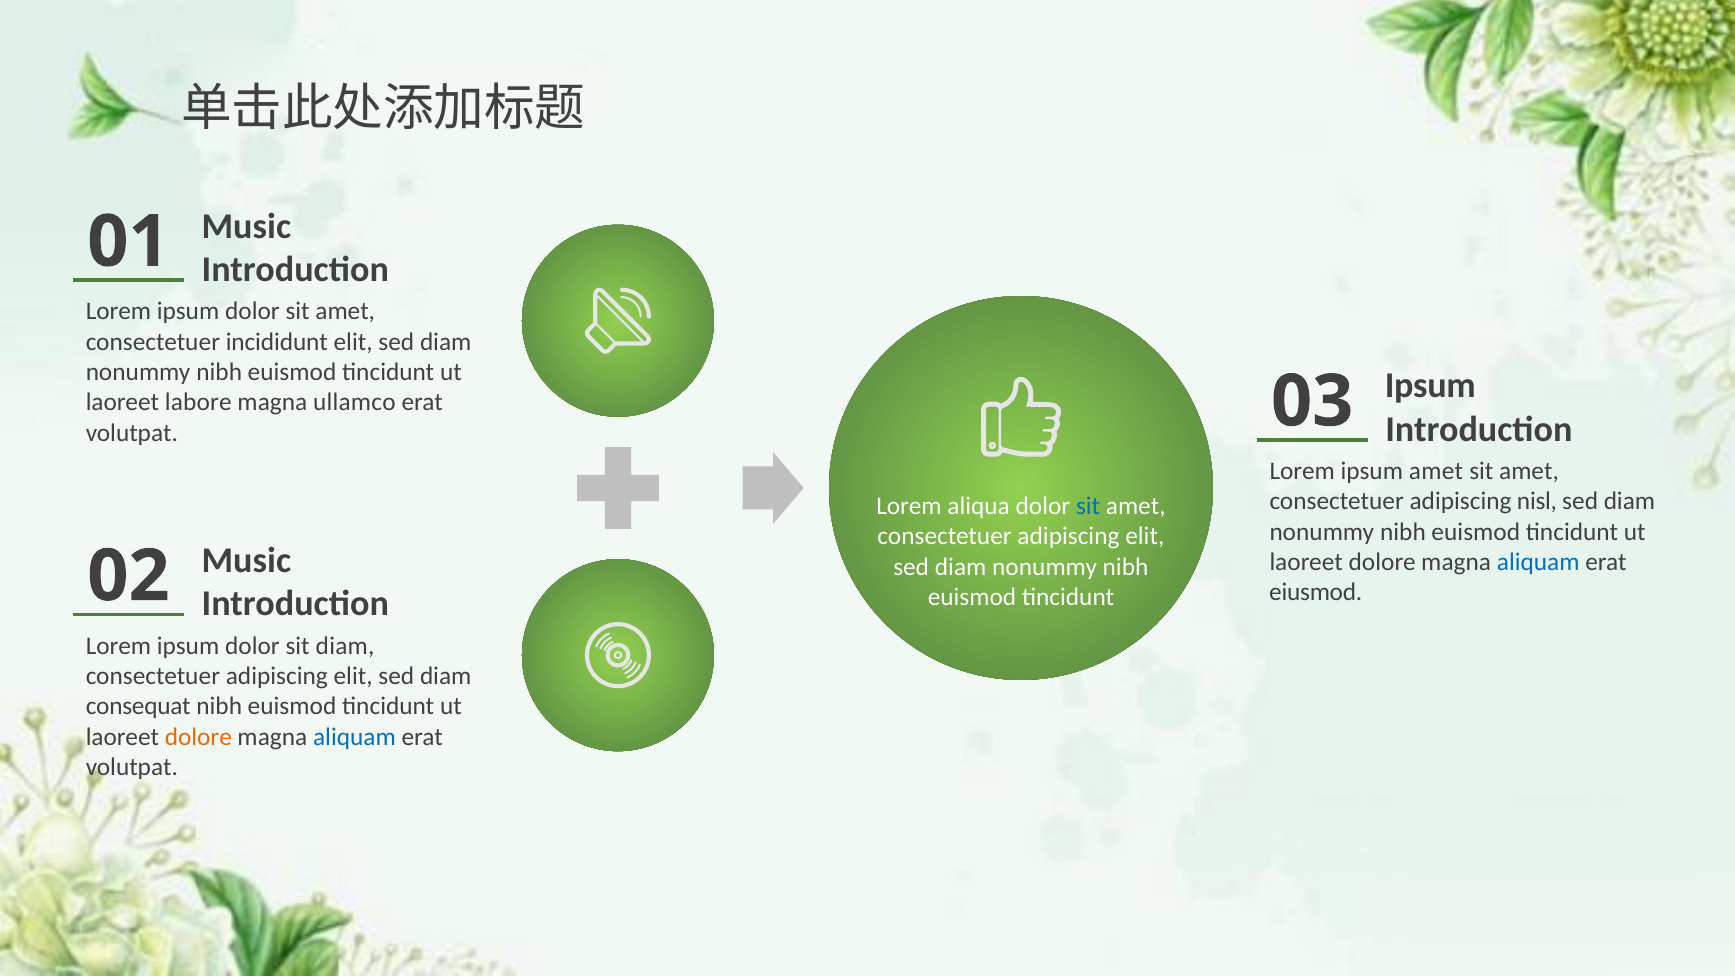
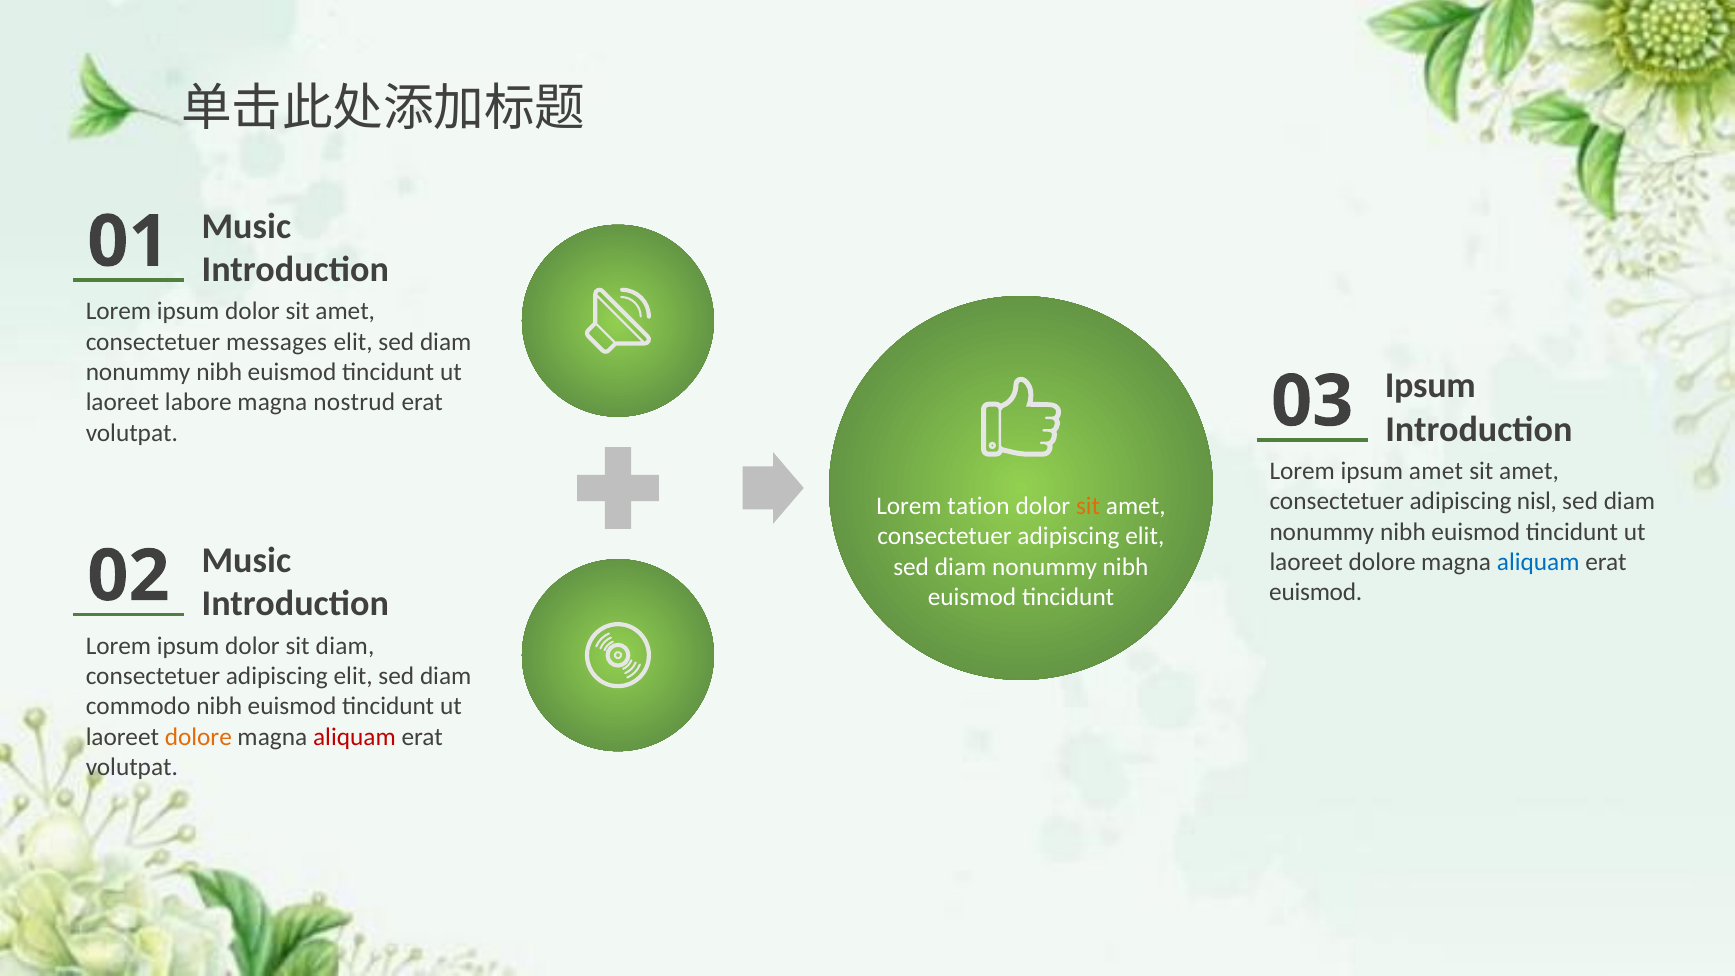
incididunt: incididunt -> messages (277, 342)
ullamco: ullamco -> nostrud (354, 403)
aliqua: aliqua -> tation (979, 506)
sit colour: blue -> orange (1088, 506)
eiusmod: eiusmod -> euismod (1316, 592)
consequat: consequat -> commodo (138, 707)
aliquam colour: blue -> red (354, 737)
